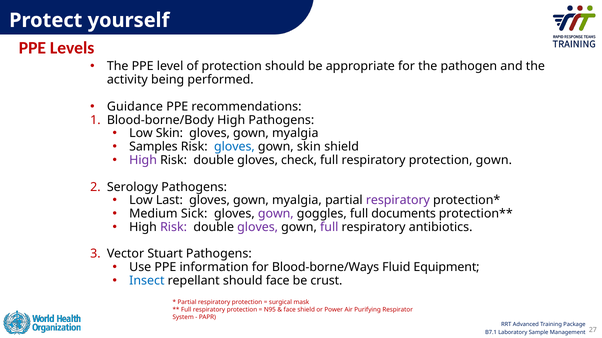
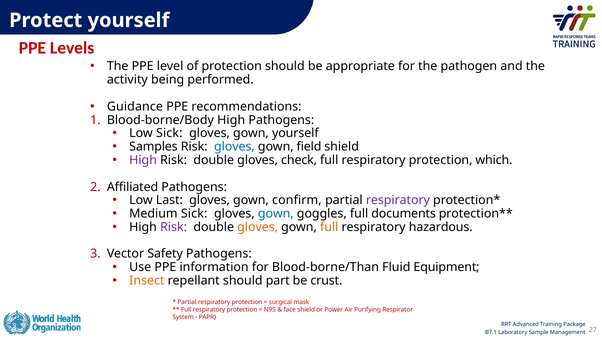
Low Skin: Skin -> Sick (169, 134)
myalgia: myalgia -> yourself (295, 134)
gown skin: skin -> field (309, 147)
protection gown: gown -> which (494, 160)
Serology: Serology -> Affiliated (133, 187)
myalgia: myalgia -> confirm (297, 201)
gown colour: purple -> blue (276, 214)
gloves colour: purple -> orange (258, 228)
full colour: purple -> orange (329, 228)
antibiotics: antibiotics -> hazardous (441, 228)
Stuart: Stuart -> Safety (165, 254)
Blood-borne/Ways: Blood-borne/Ways -> Blood-borne/Than (325, 268)
Insect colour: blue -> orange (147, 281)
should face: face -> part (278, 281)
